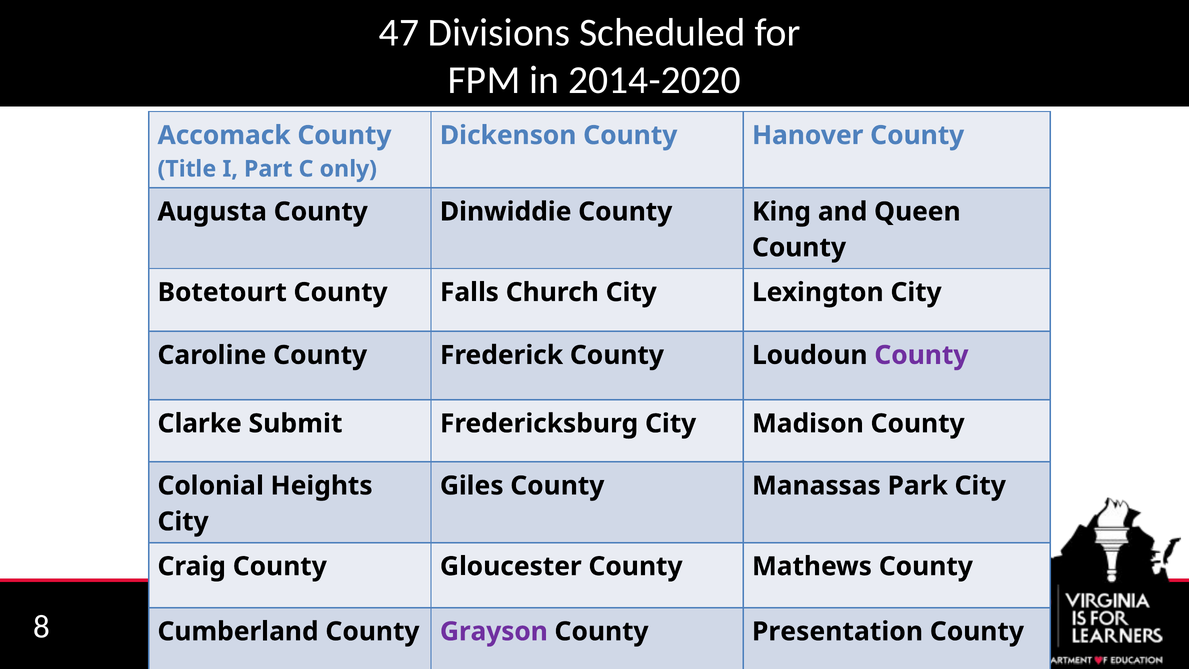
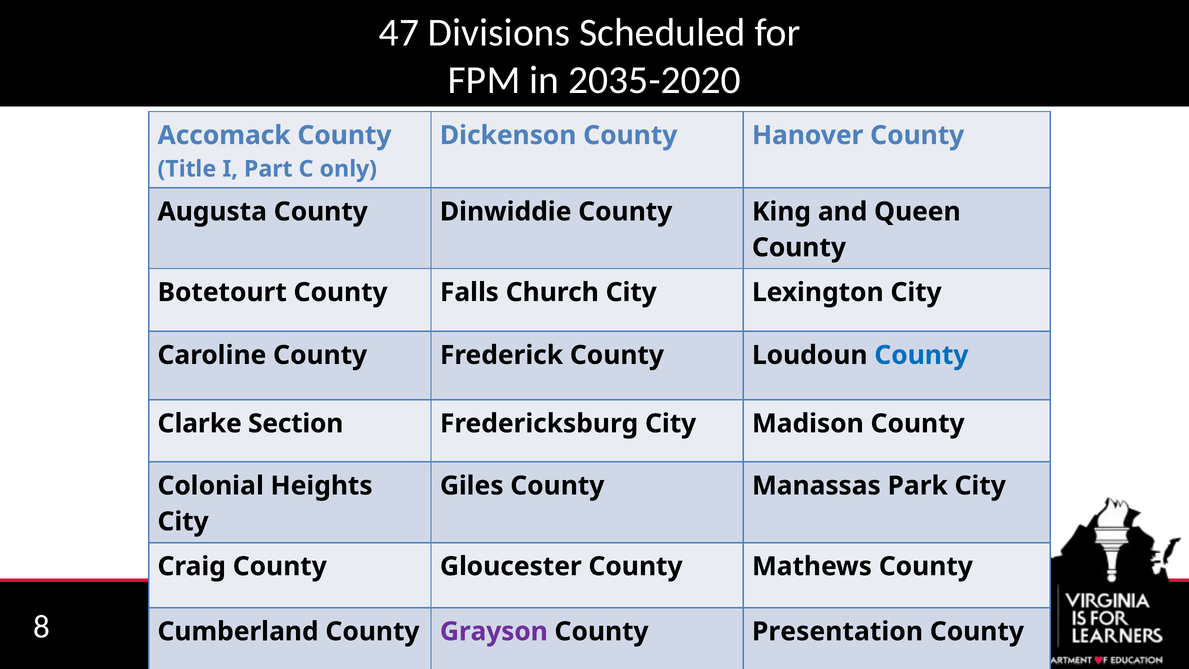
2014-2020: 2014-2020 -> 2035-2020 (655, 80)
County colour: purple -> blue (921, 355)
Submit: Submit -> Section (296, 423)
